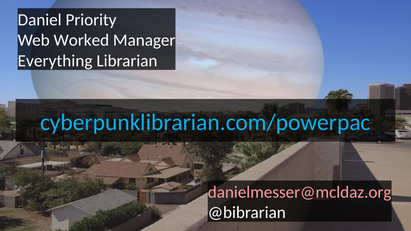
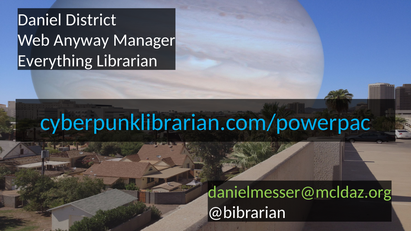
Priority: Priority -> District (91, 20)
Worked: Worked -> Anyway (81, 40)
danielmesser@mcldaz.org colour: pink -> light green (300, 192)
